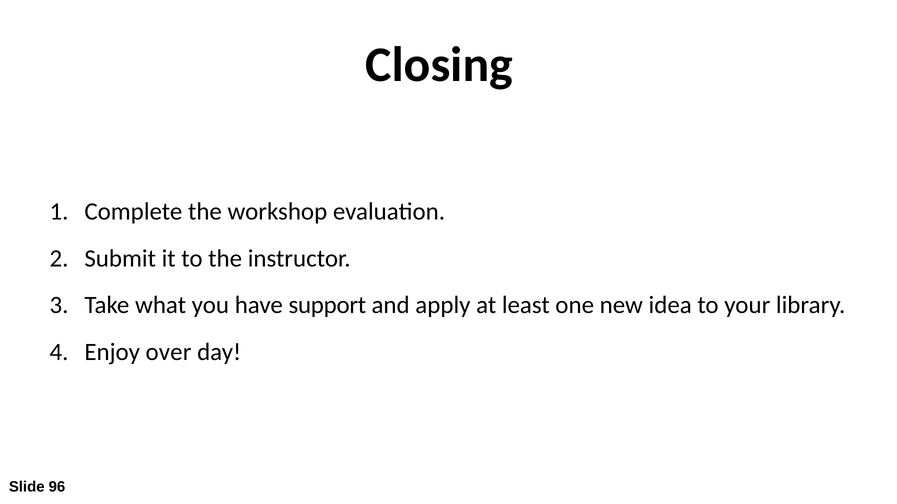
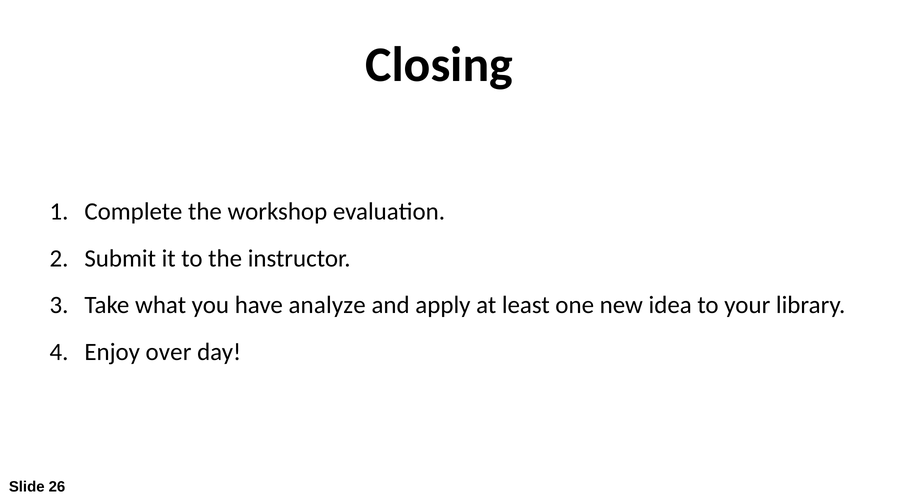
support: support -> analyze (327, 306)
96: 96 -> 26 (57, 487)
